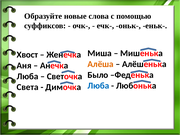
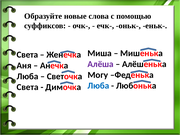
Хвост: Хвост -> Света (27, 55)
Алёша colour: orange -> purple (101, 64)
Было: Было -> Могу (98, 75)
